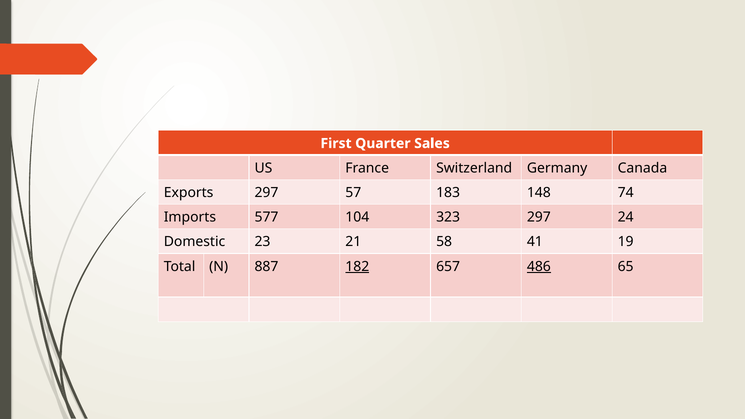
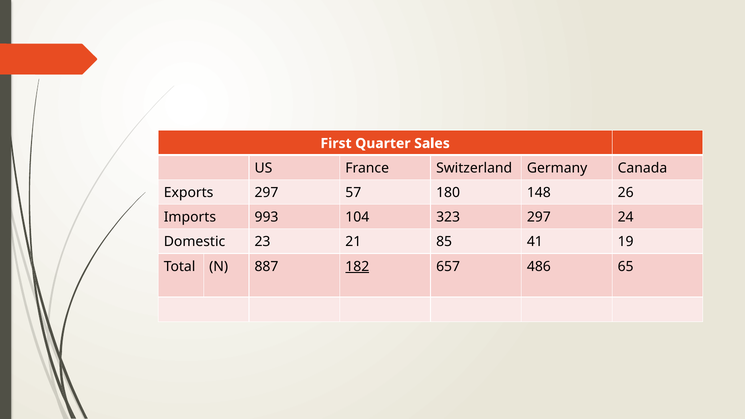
183: 183 -> 180 (448, 193)
74: 74 -> 26 (626, 193)
577: 577 -> 993 (267, 217)
58: 58 -> 85 (444, 242)
486 underline: present -> none (539, 267)
